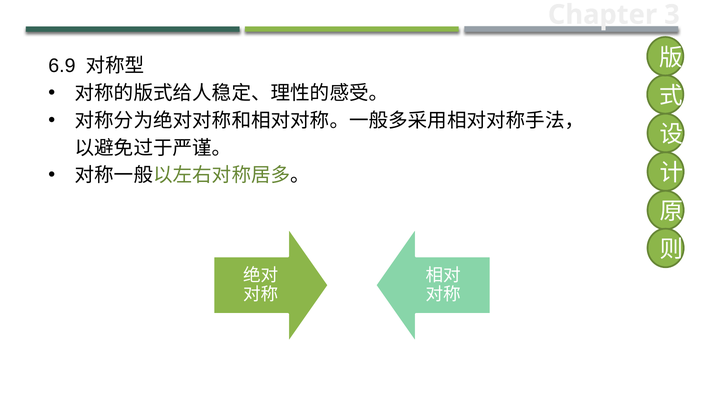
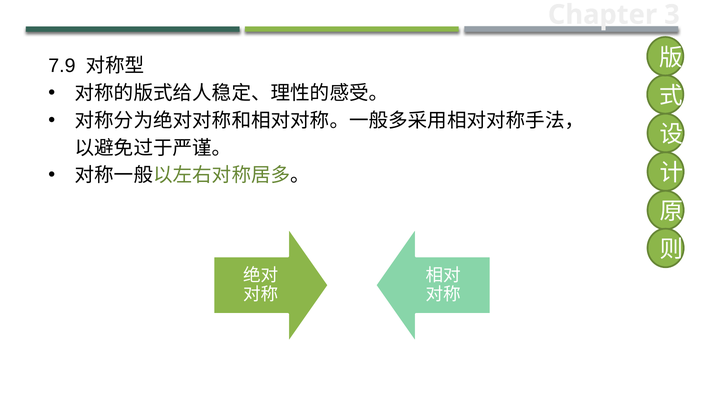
6.9: 6.9 -> 7.9 (62, 66)
